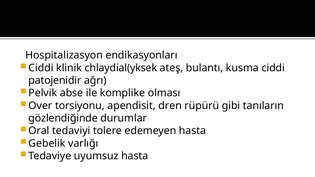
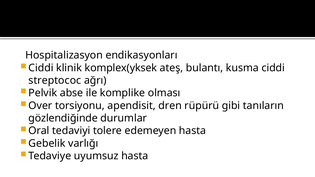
chlaydial(yksek: chlaydial(yksek -> komplex(yksek (121, 68)
patojenidir: patojenidir -> streptococ (55, 80)
